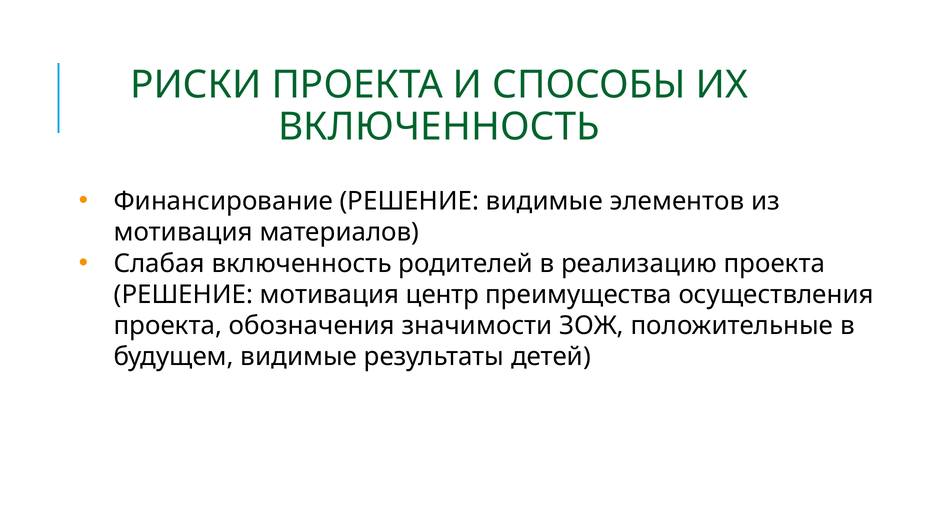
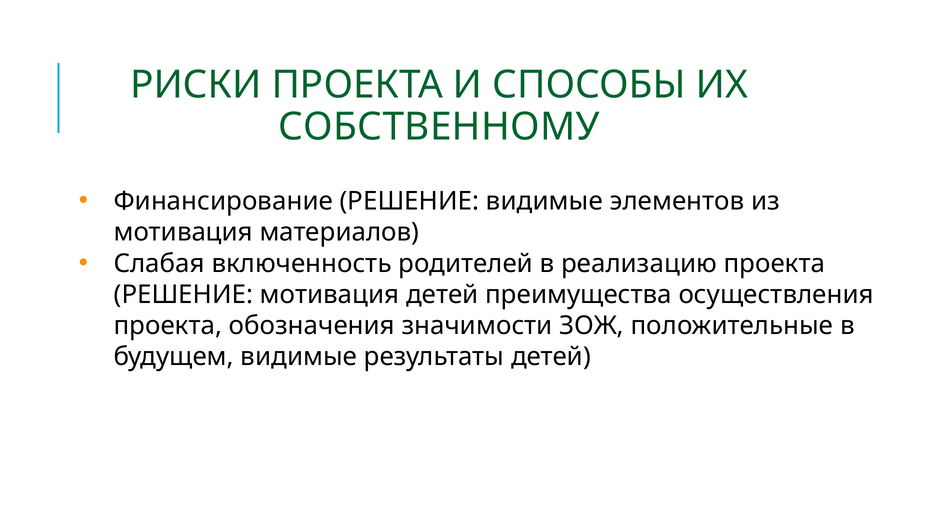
ВКЛЮЧЕННОСТЬ: ВКЛЮЧЕННОСТЬ -> СОБСТВЕННОМУ (439, 127)
мотивация центр: центр -> детей (442, 294)
